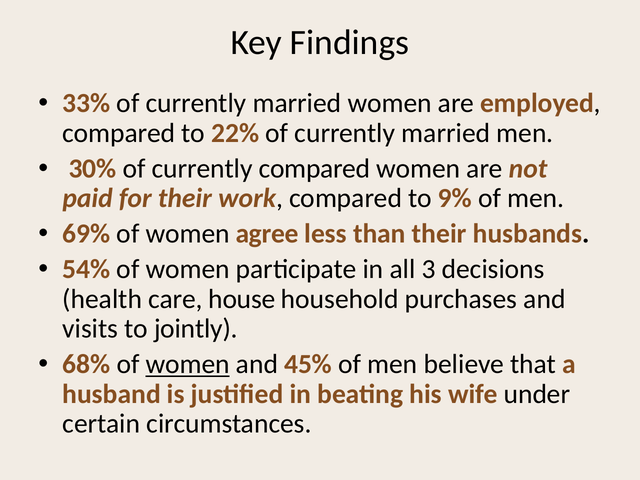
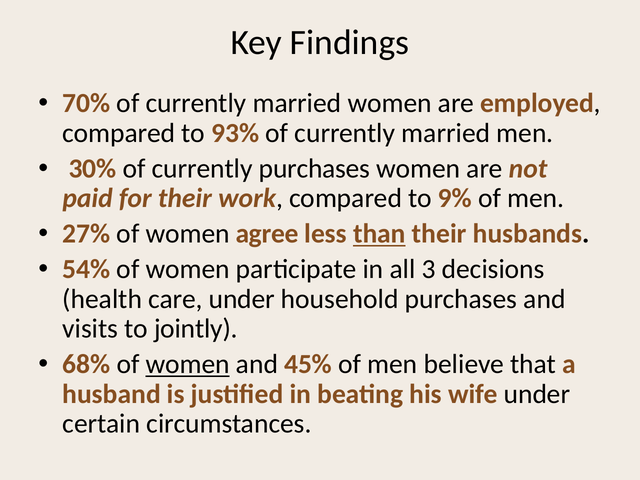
33%: 33% -> 70% (86, 103)
22%: 22% -> 93% (235, 133)
currently compared: compared -> purchases (315, 169)
69%: 69% -> 27% (86, 234)
than underline: none -> present (379, 234)
care house: house -> under (242, 299)
